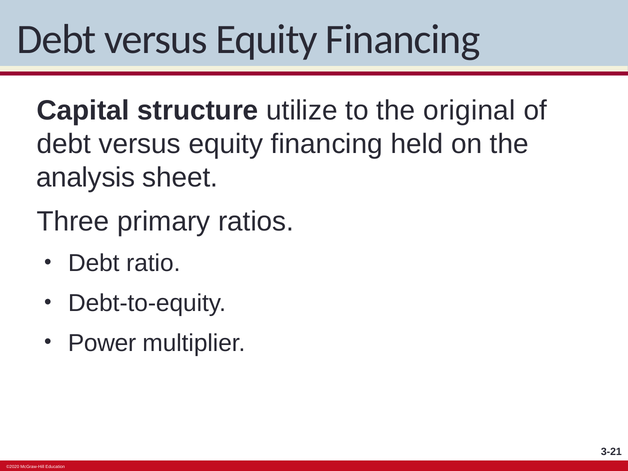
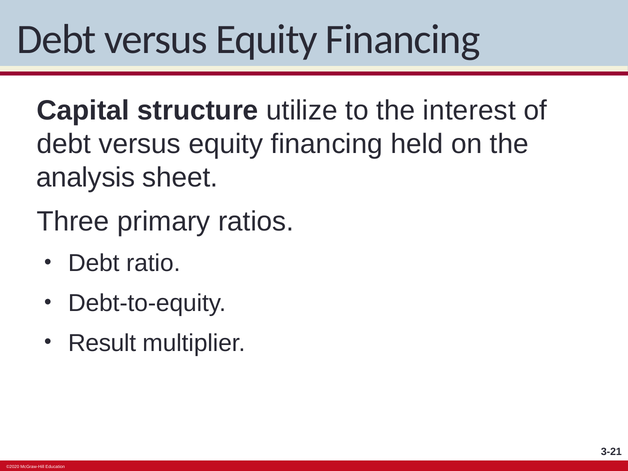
original: original -> interest (469, 111)
Power: Power -> Result (102, 343)
